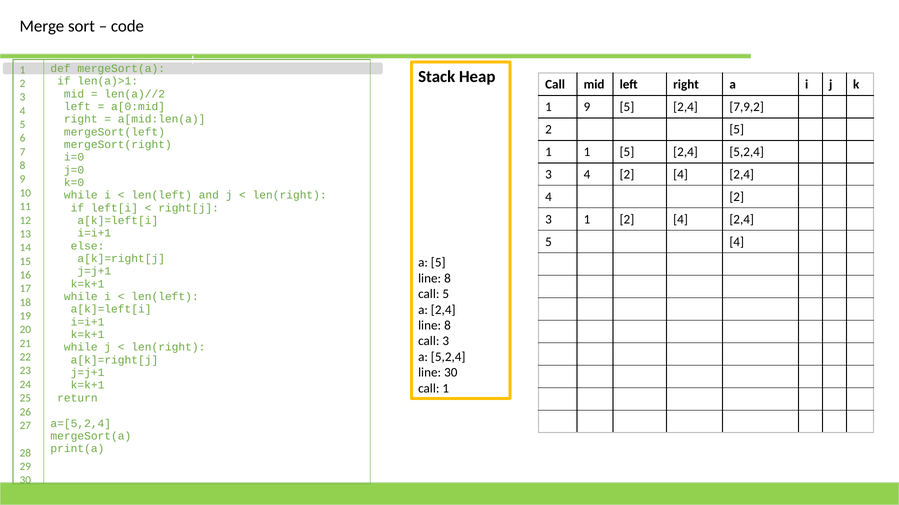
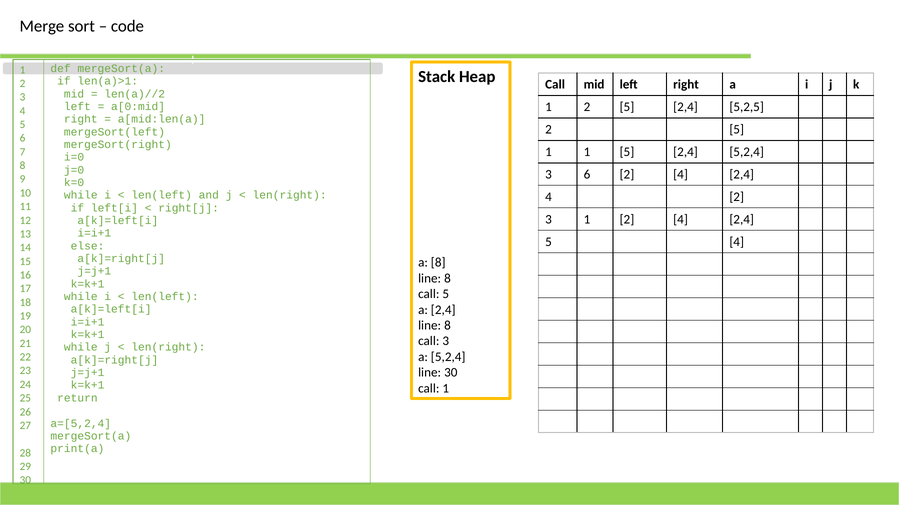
9: 9 -> 2 (587, 107)
7,9,2: 7,9,2 -> 5,2,5 (747, 107)
4: 4 -> 6 (587, 175)
a 5: 5 -> 8 (438, 263)
